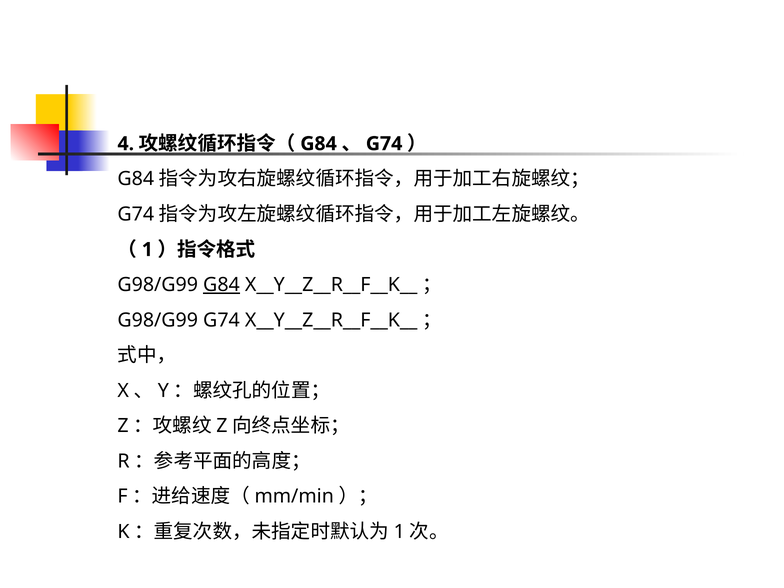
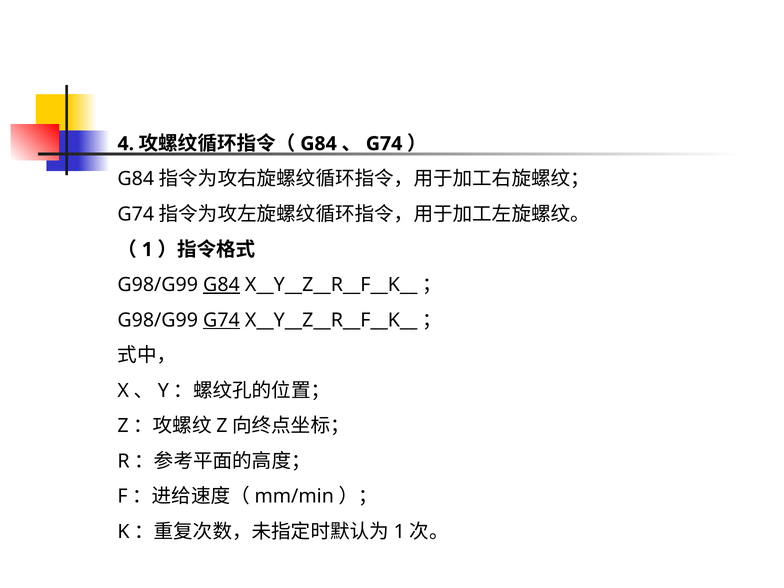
G74 underline: none -> present (221, 320)
